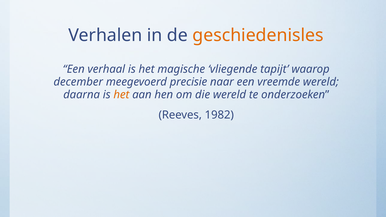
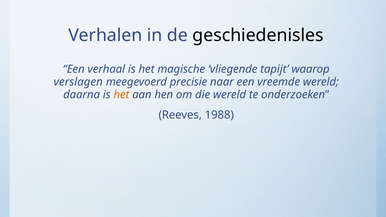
geschiedenisles colour: orange -> black (258, 35)
december: december -> verslagen (78, 82)
1982: 1982 -> 1988 (219, 115)
